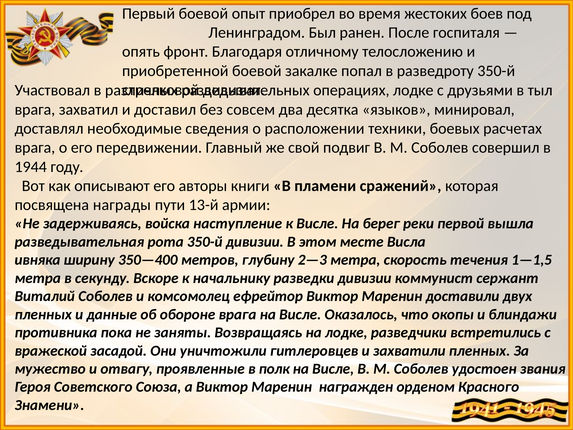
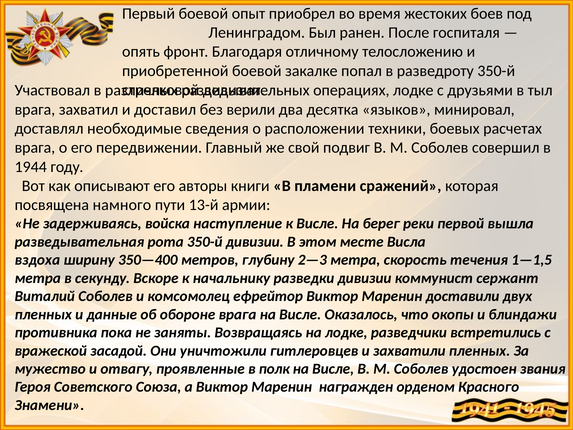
совсем: совсем -> верили (251, 109)
награды: награды -> намного (122, 205)
ивняка: ивняка -> вздоха (37, 260)
